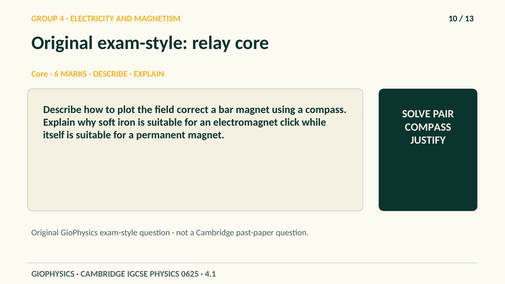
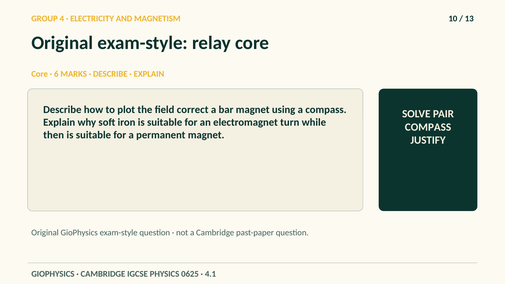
click: click -> turn (290, 122)
itself: itself -> then (54, 135)
